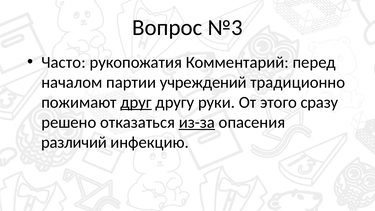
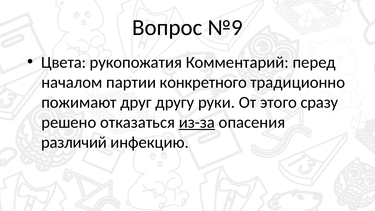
№3: №3 -> №9 (225, 28)
Часто: Часто -> Цвета (64, 62)
учреждений: учреждений -> конкретного (203, 82)
друг underline: present -> none (136, 102)
